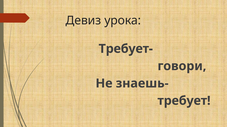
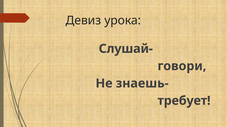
Требует-: Требует- -> Слушай- (126, 49)
